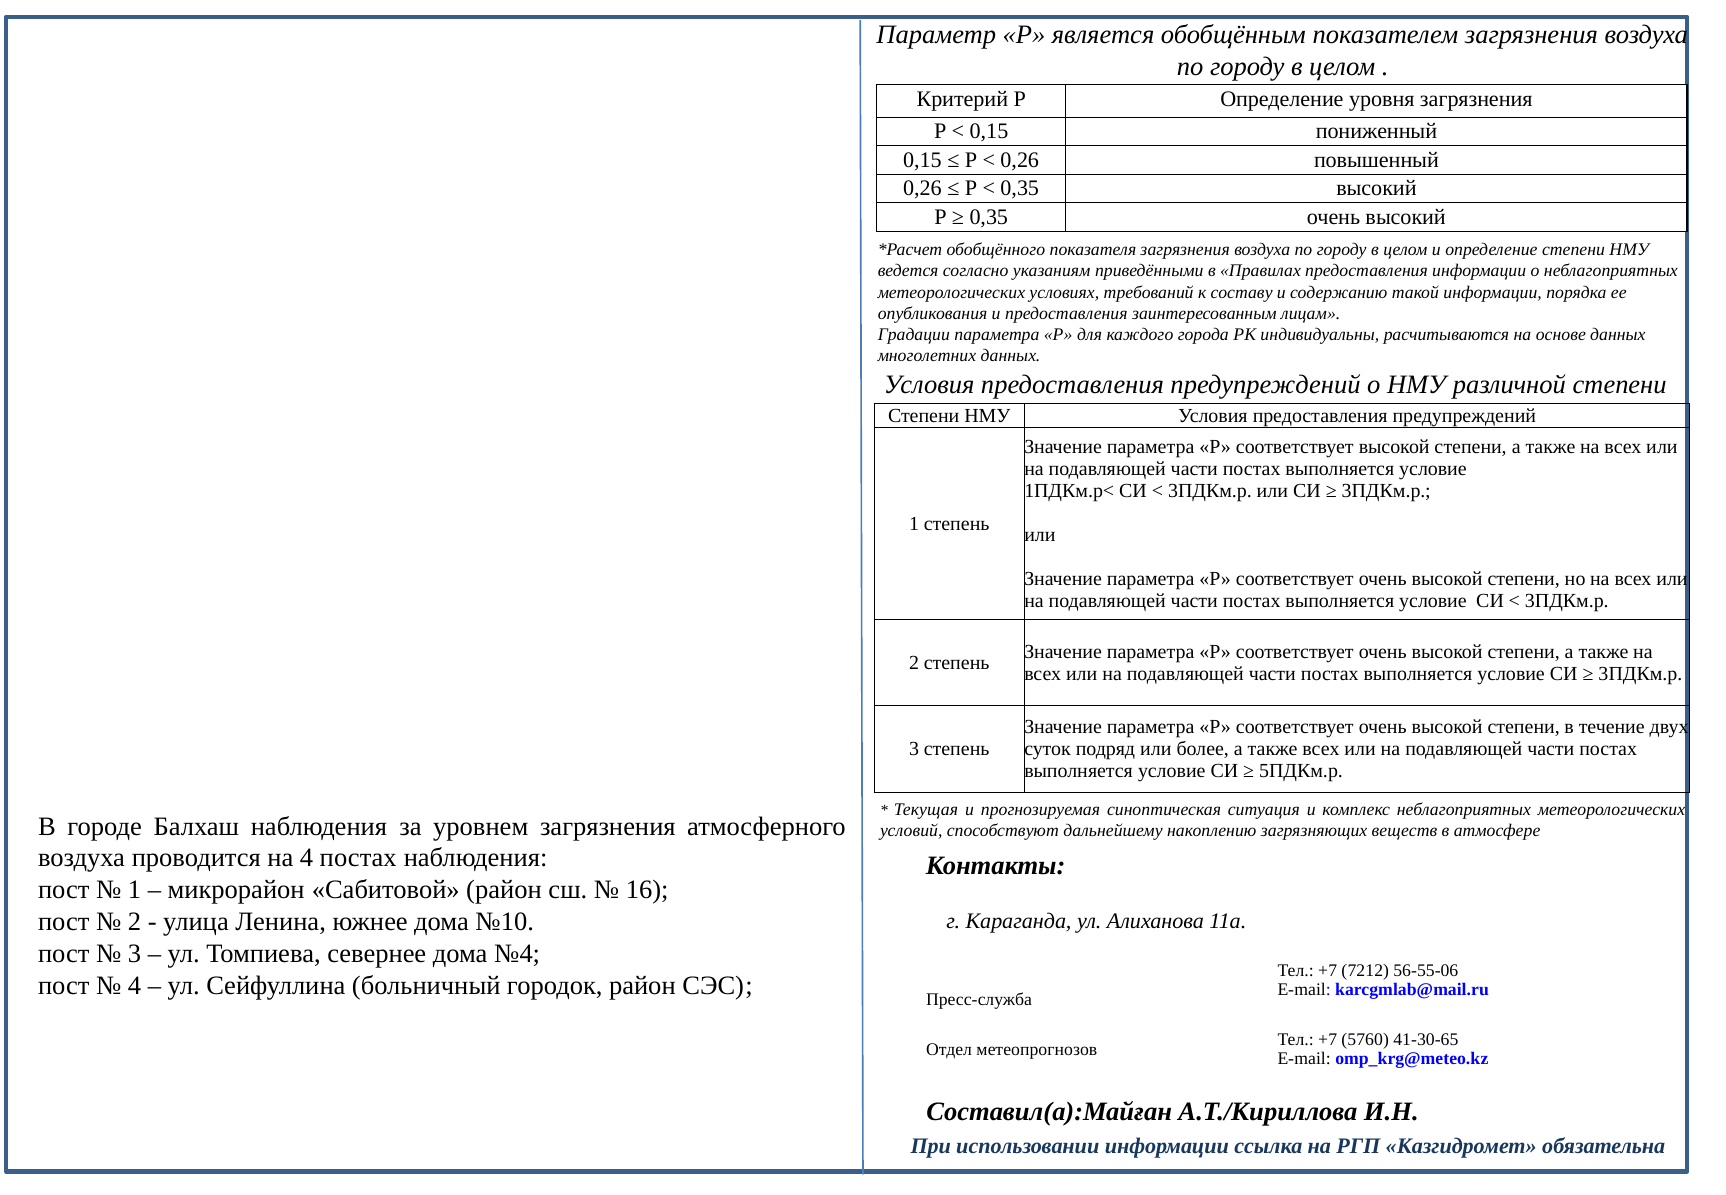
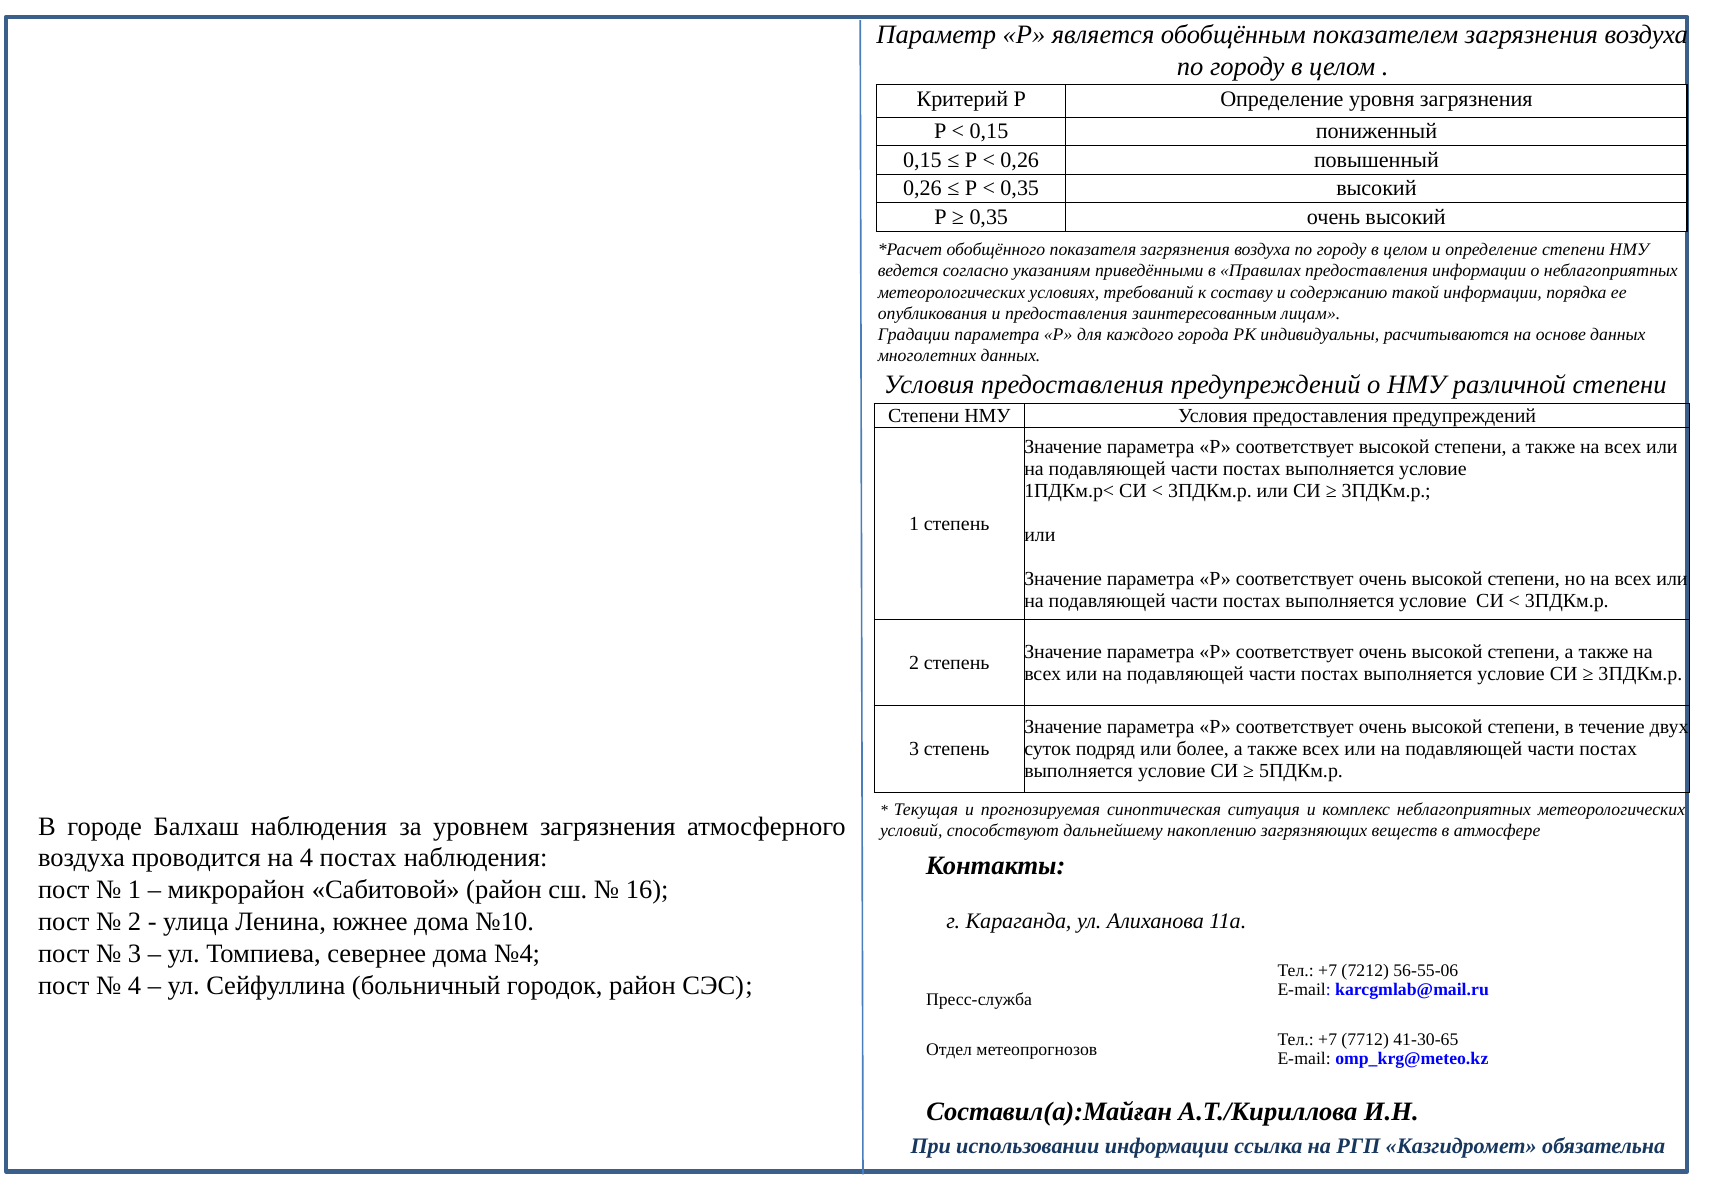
5760: 5760 -> 7712 (1365, 1039)
